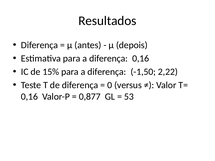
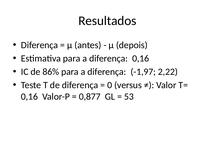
15%: 15% -> 86% (51, 72)
-1,50: -1,50 -> -1,97 (143, 72)
